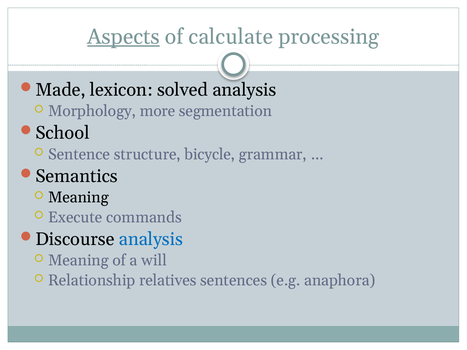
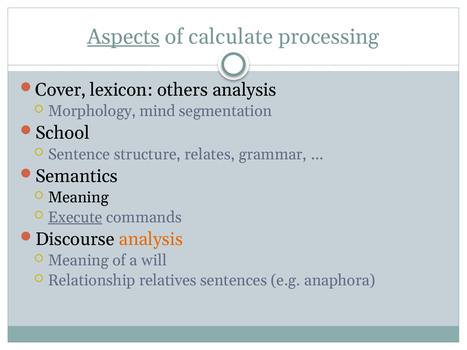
Made: Made -> Cover (61, 90)
solved: solved -> others (183, 90)
more: more -> mind (158, 111)
bicycle: bicycle -> relates (210, 154)
Execute underline: none -> present (75, 217)
analysis colour: blue -> orange (151, 239)
